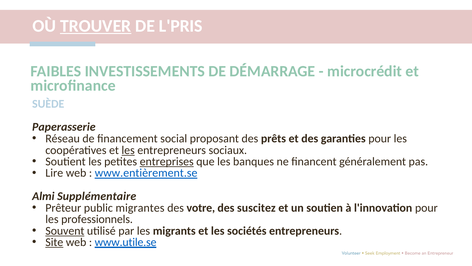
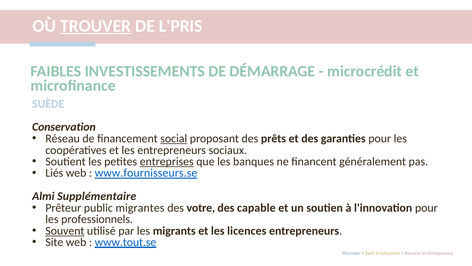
Paperasserie: Paperasserie -> Conservation (64, 127)
social underline: none -> present (174, 138)
les underline: present -> none (128, 150)
Lire: Lire -> Liés (54, 173)
www.entièrement.se: www.entièrement.se -> www.fournisseurs.se (146, 173)
suscitez: suscitez -> capable (256, 207)
sociétés: sociétés -> licences (247, 230)
Site underline: present -> none (54, 242)
www.utile.se: www.utile.se -> www.tout.se (126, 242)
